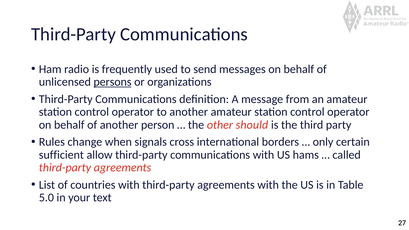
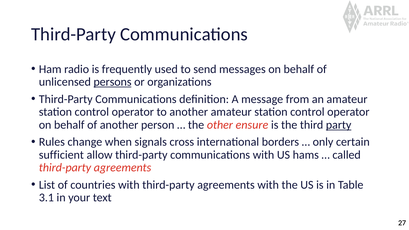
should: should -> ensure (252, 125)
party underline: none -> present (339, 125)
5.0: 5.0 -> 3.1 (46, 198)
